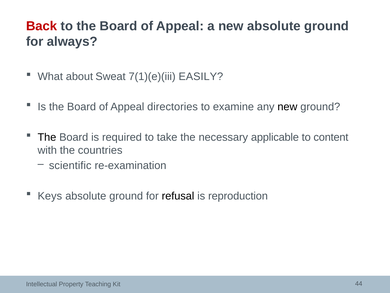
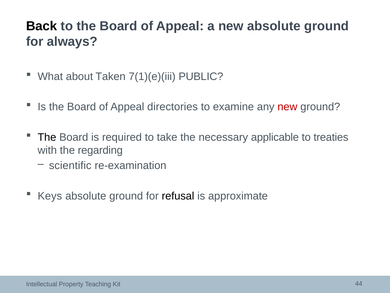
Back colour: red -> black (42, 26)
Sweat: Sweat -> Taken (111, 76)
EASILY: EASILY -> PUBLIC (201, 76)
new colour: black -> red (287, 107)
content: content -> treaties (331, 137)
countries: countries -> regarding (100, 150)
reproduction: reproduction -> approximate (238, 196)
